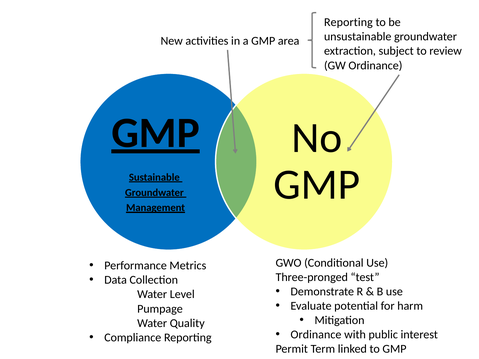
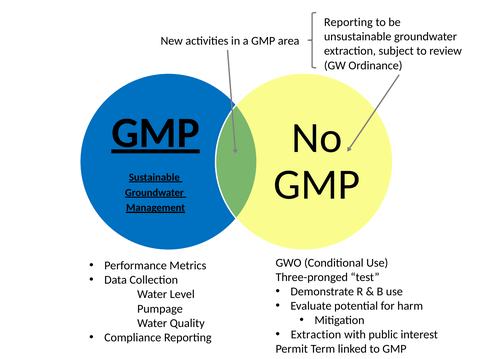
Ordinance: Ordinance -> Extraction (316, 335)
